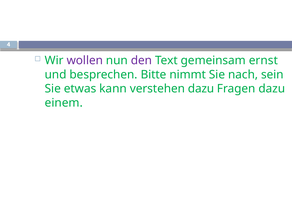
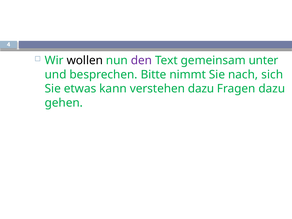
wollen colour: purple -> black (85, 60)
ernst: ernst -> unter (264, 60)
sein: sein -> sich (272, 75)
einem: einem -> gehen (64, 103)
